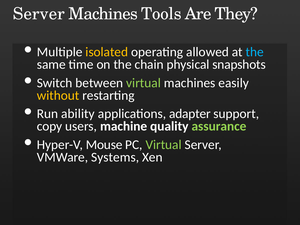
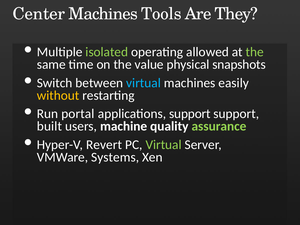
Server: Server -> Center (39, 14)
isolated colour: yellow -> light green (107, 52)
the colour: light blue -> light green (255, 52)
chain: chain -> value (149, 64)
virtual colour: light green -> light blue (144, 83)
ability: ability -> portal (78, 114)
applications adapter: adapter -> support (190, 114)
copy: copy -> built (49, 126)
Mouse: Mouse -> Revert (104, 145)
